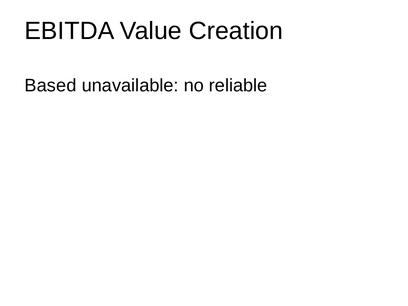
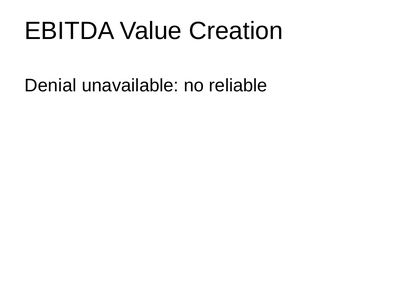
Based: Based -> Denial (51, 86)
